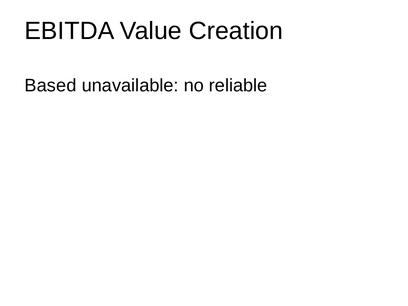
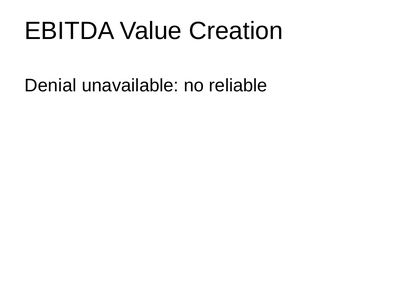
Based: Based -> Denial (51, 86)
